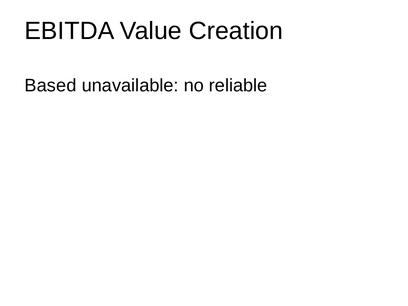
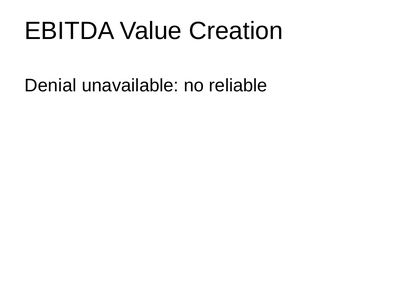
Based: Based -> Denial (51, 86)
